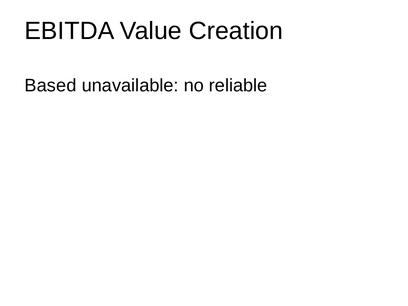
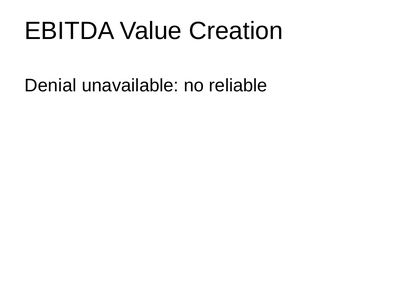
Based: Based -> Denial (51, 86)
